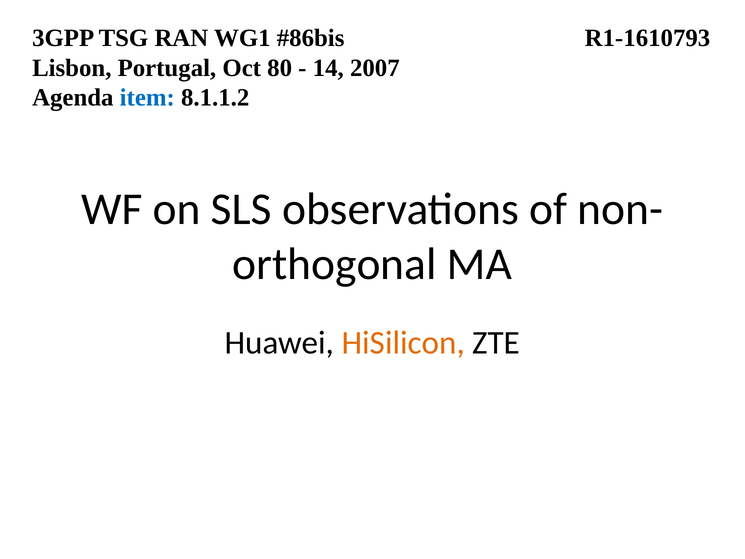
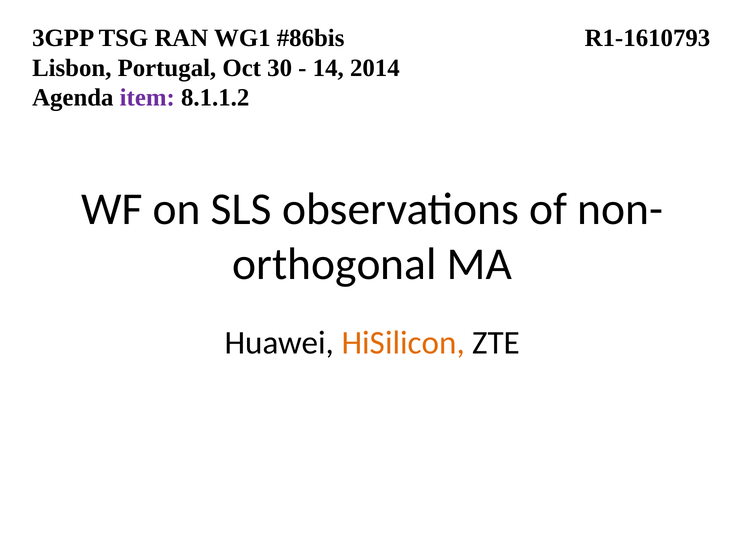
80: 80 -> 30 (280, 68)
2007: 2007 -> 2014 (375, 68)
item colour: blue -> purple (147, 98)
